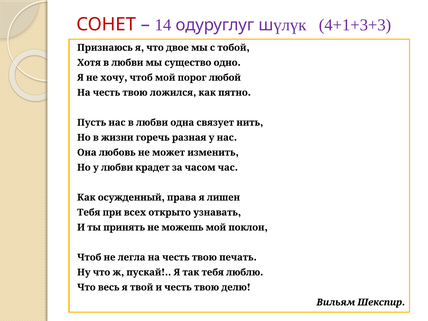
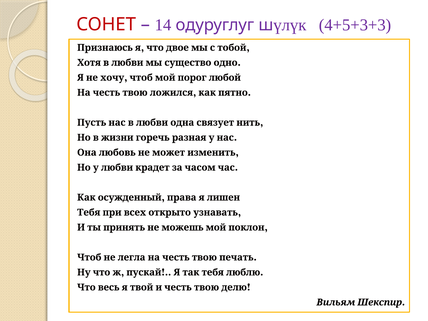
4+1+3+3: 4+1+3+3 -> 4+5+3+3 (355, 25)
